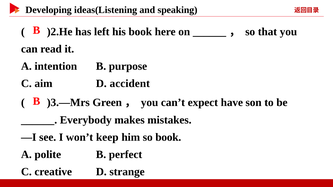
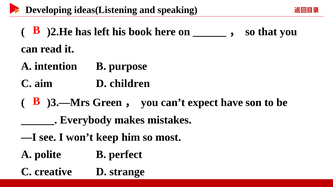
accident: accident -> children (130, 84)
so book: book -> most (168, 137)
